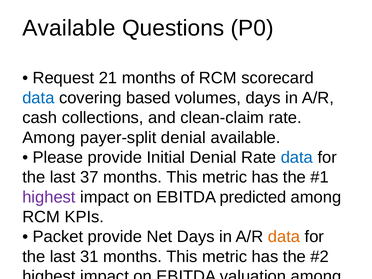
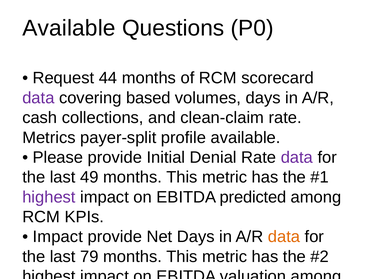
21: 21 -> 44 (108, 78)
data colour: blue -> purple (38, 98)
Among: Among -> Metrics (49, 138)
payer-split denial: denial -> profile (183, 138)
data colour: blue -> purple (297, 157)
37: 37 -> 49 (89, 177)
Packet: Packet -> Impact (58, 237)
31: 31 -> 79 (89, 257)
